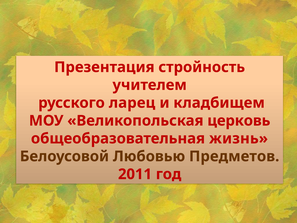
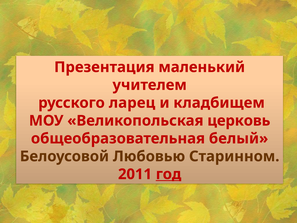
стройность: стройность -> маленький (202, 67)
жизнь: жизнь -> белый (239, 138)
Предметов: Предметов -> Старинном (234, 156)
год underline: none -> present (169, 174)
